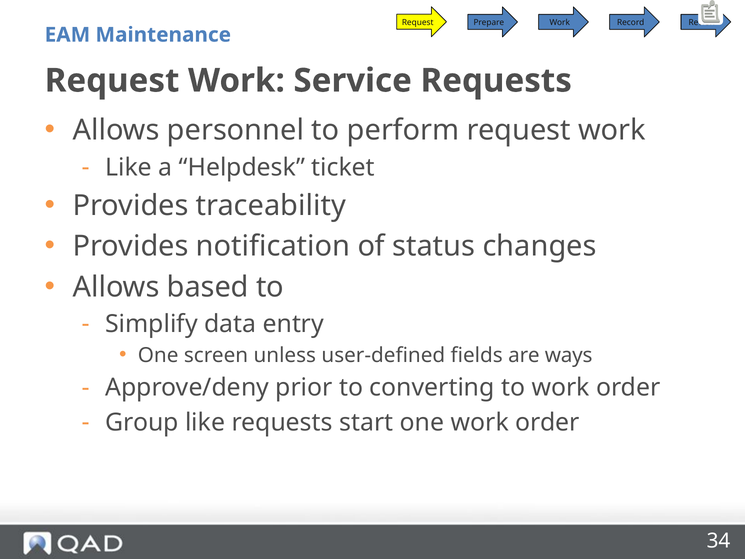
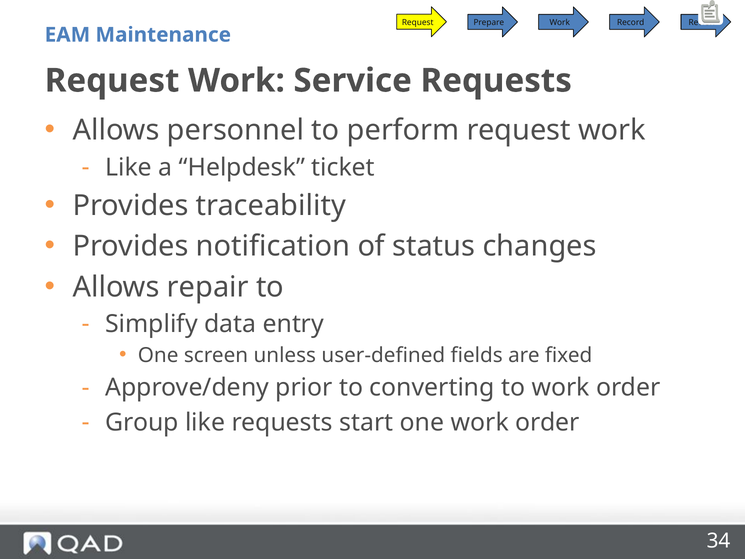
based: based -> repair (208, 287)
ways: ways -> fixed (569, 355)
